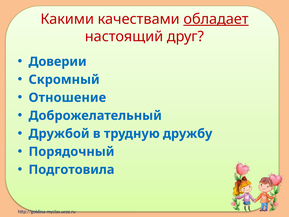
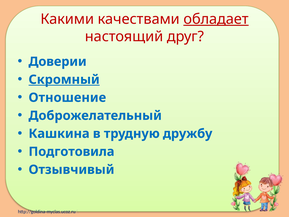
Скромный underline: none -> present (64, 80)
Дружбой: Дружбой -> Кашкина (59, 133)
Порядочный: Порядочный -> Подготовила (71, 151)
Подготовила: Подготовила -> Отзывчивый (71, 169)
